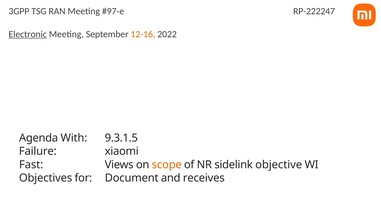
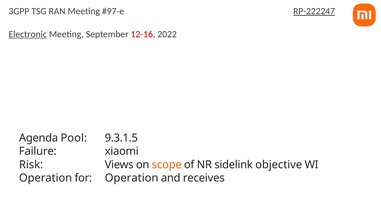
RP-222247 underline: none -> present (314, 11)
12-16 colour: orange -> red (143, 34)
With: With -> Pool (74, 138)
Fast: Fast -> Risk (31, 165)
Objectives: Objectives -> Operation (46, 178)
for Document: Document -> Operation (132, 178)
